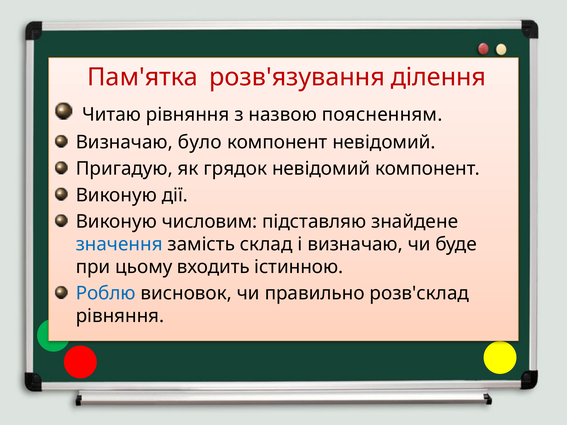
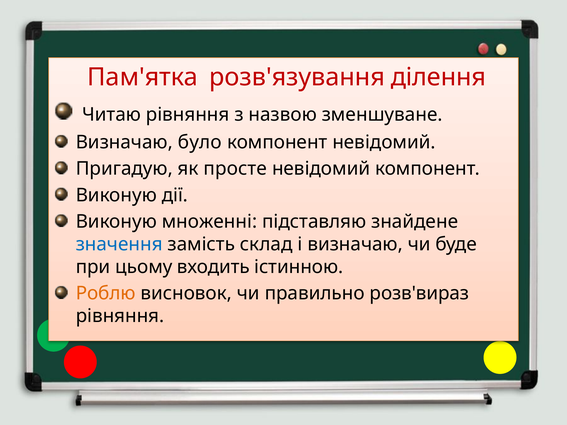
поясненням: поясненням -> зменшуване (382, 115)
грядок: грядок -> просте (235, 169)
числовим: числовим -> множенні (209, 222)
Роблю colour: blue -> orange (106, 294)
розв'склад: розв'склад -> розв'вираз (419, 294)
